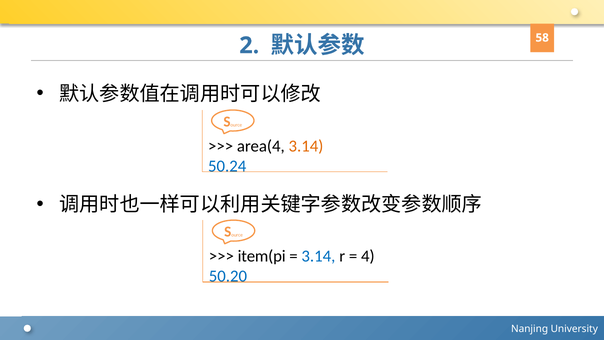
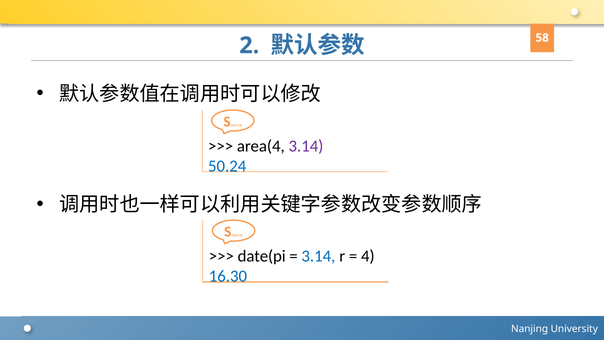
3.14 colour: orange -> purple (306, 146)
item(pi: item(pi -> date(pi (262, 256)
50.20: 50.20 -> 16.30 (228, 276)
